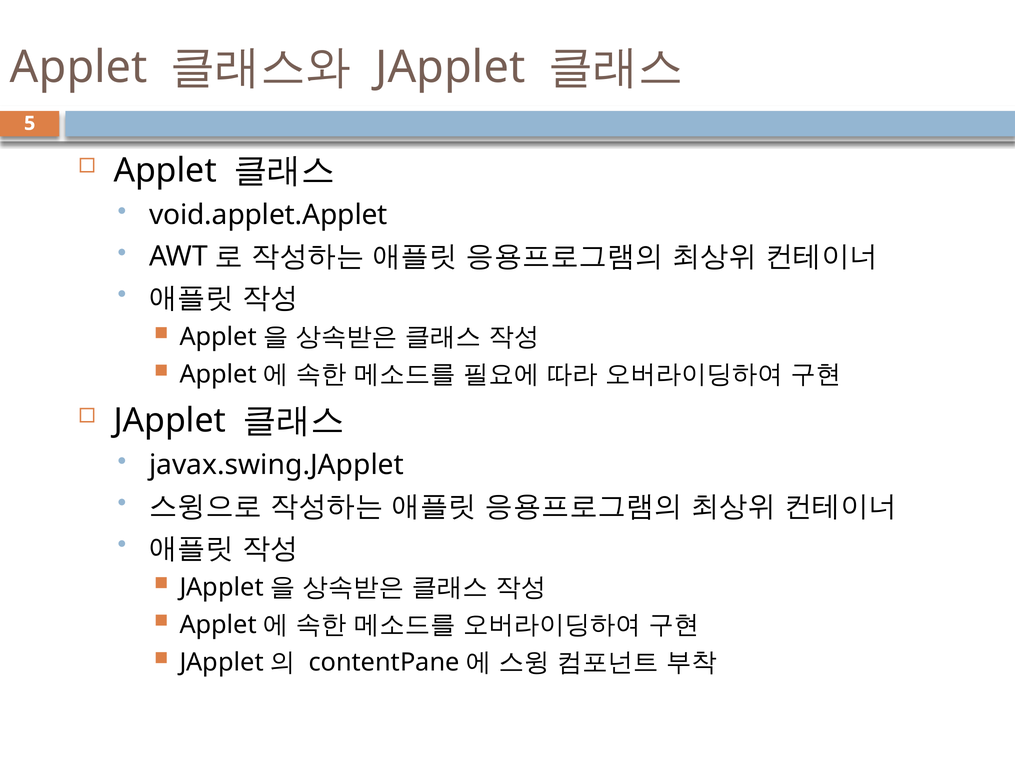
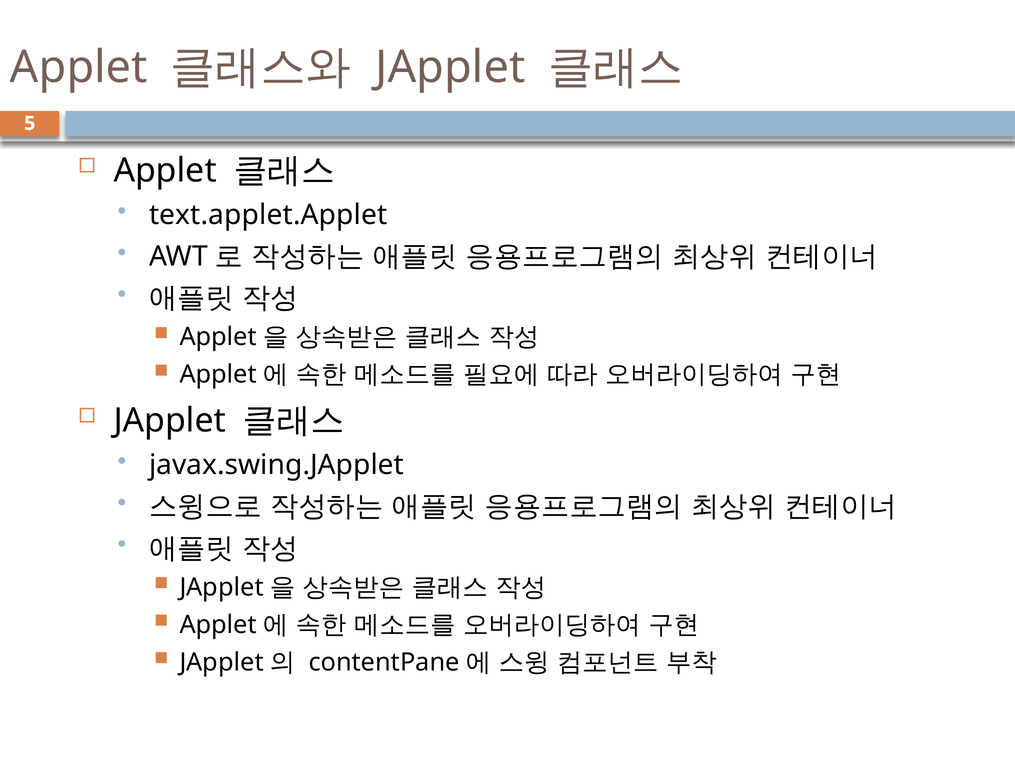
void.applet.Applet: void.applet.Applet -> text.applet.Applet (268, 215)
